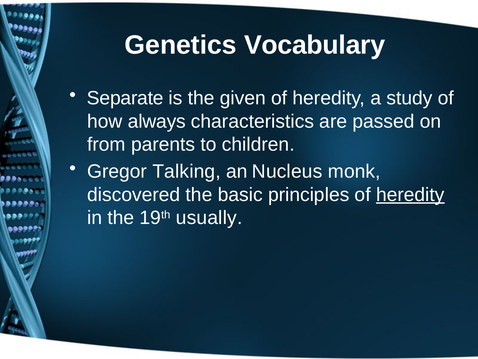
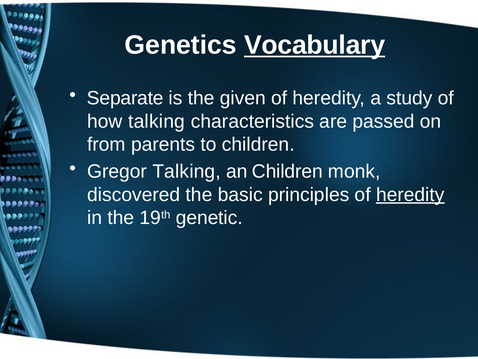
Vocabulary underline: none -> present (315, 45)
how always: always -> talking (157, 121)
an Nucleus: Nucleus -> Children (287, 171)
usually: usually -> genetic (209, 218)
